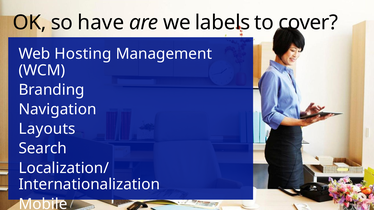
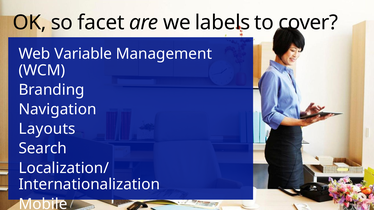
have: have -> facet (101, 23)
Hosting: Hosting -> Variable (83, 54)
